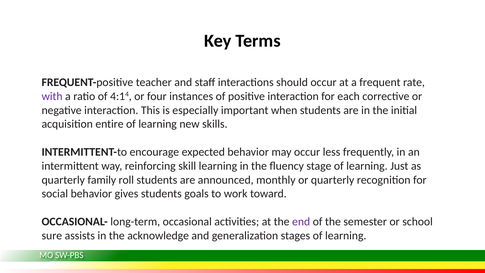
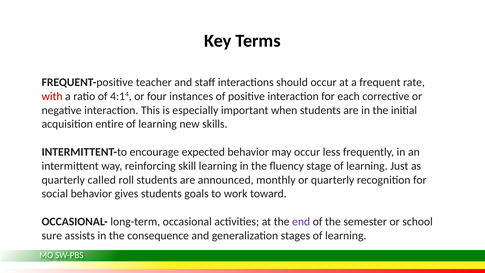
with colour: purple -> red (52, 96)
family: family -> called (102, 180)
acknowledge: acknowledge -> consequence (158, 235)
